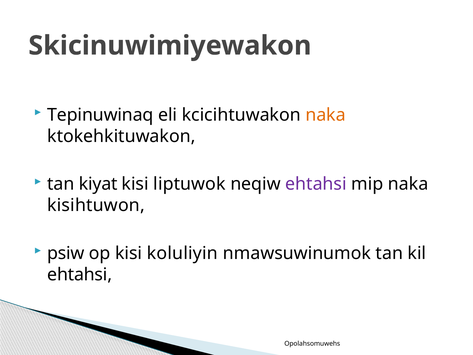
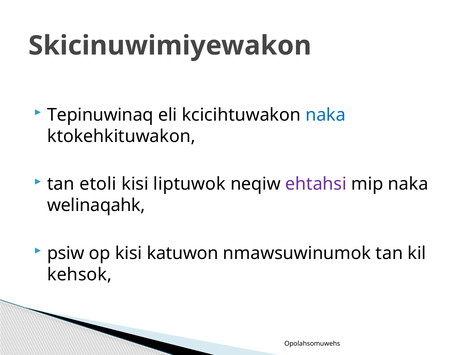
naka colour: orange -> blue (326, 115)
kiyat: kiyat -> etoli (98, 184)
kisihtuwon: kisihtuwon -> welinaqahk (96, 205)
koluliyin: koluliyin -> katuwon (183, 253)
ehtahsi: ehtahsi -> kehsok (80, 274)
